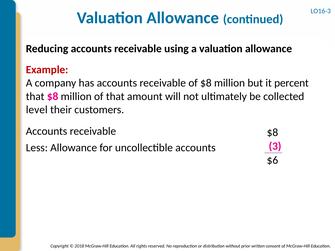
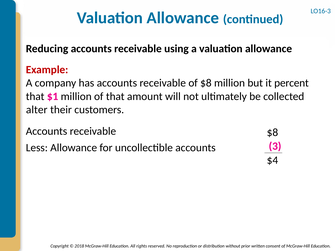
that $8: $8 -> $1 (53, 96)
level: level -> alter (37, 110)
$6: $6 -> $4 (272, 160)
